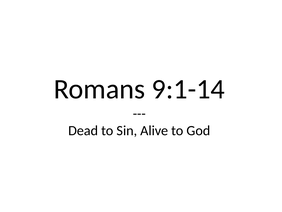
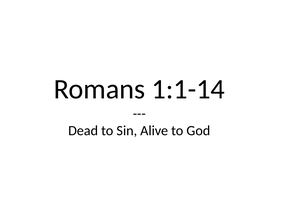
9:1-14: 9:1-14 -> 1:1-14 (188, 89)
